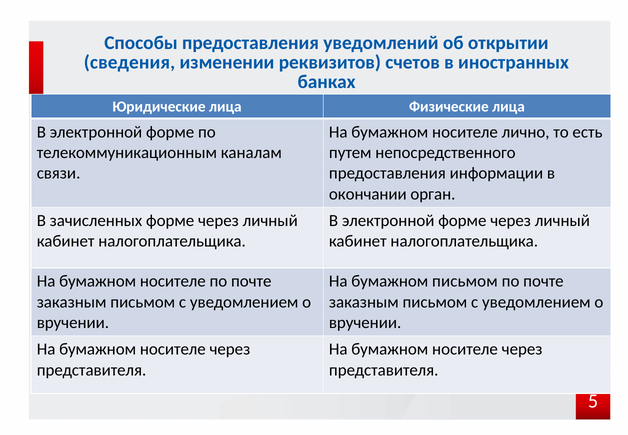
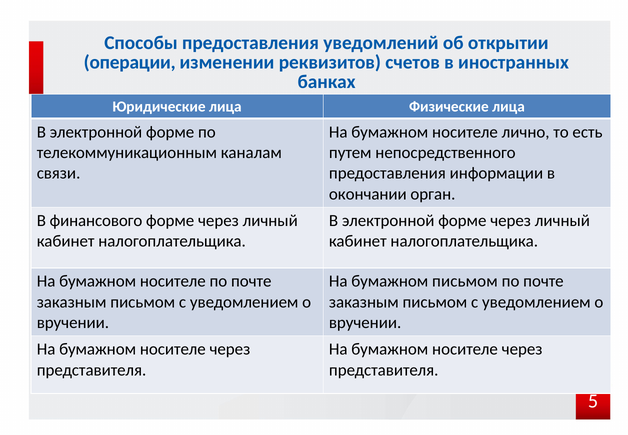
сведения: сведения -> операции (130, 62)
зачисленных: зачисленных -> финансового (96, 220)
